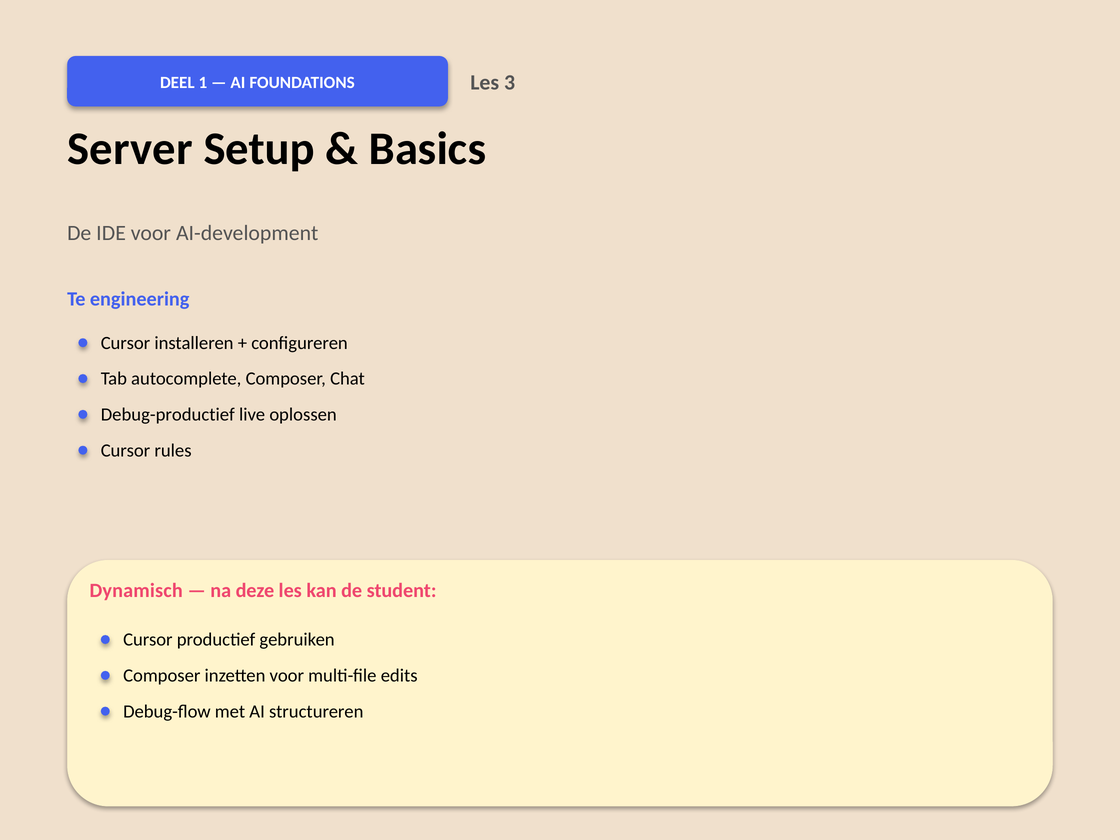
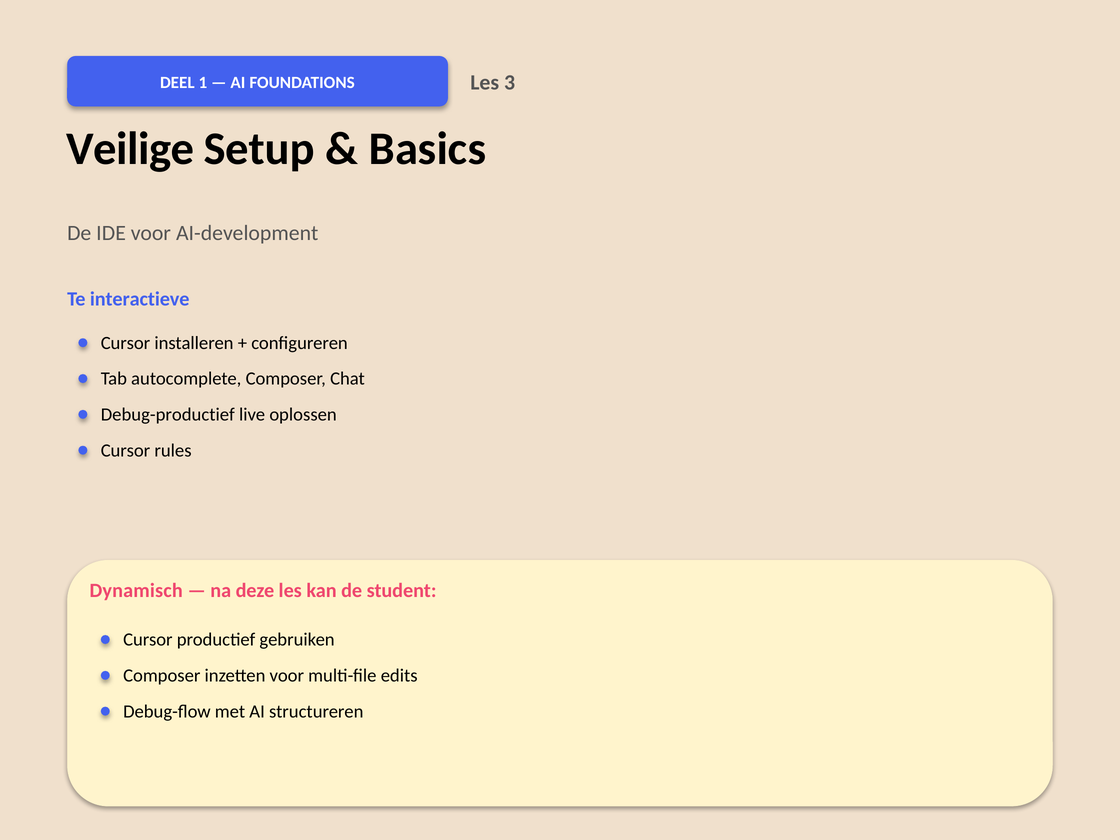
Server: Server -> Veilige (130, 149)
engineering: engineering -> interactieve (140, 299)
